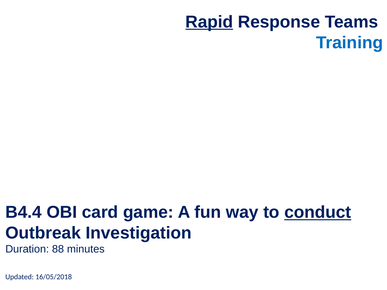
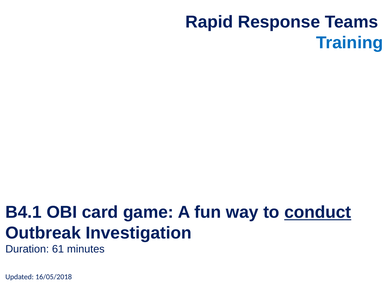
Rapid underline: present -> none (209, 22)
B4.4: B4.4 -> B4.1 (24, 212)
88: 88 -> 61 (58, 249)
